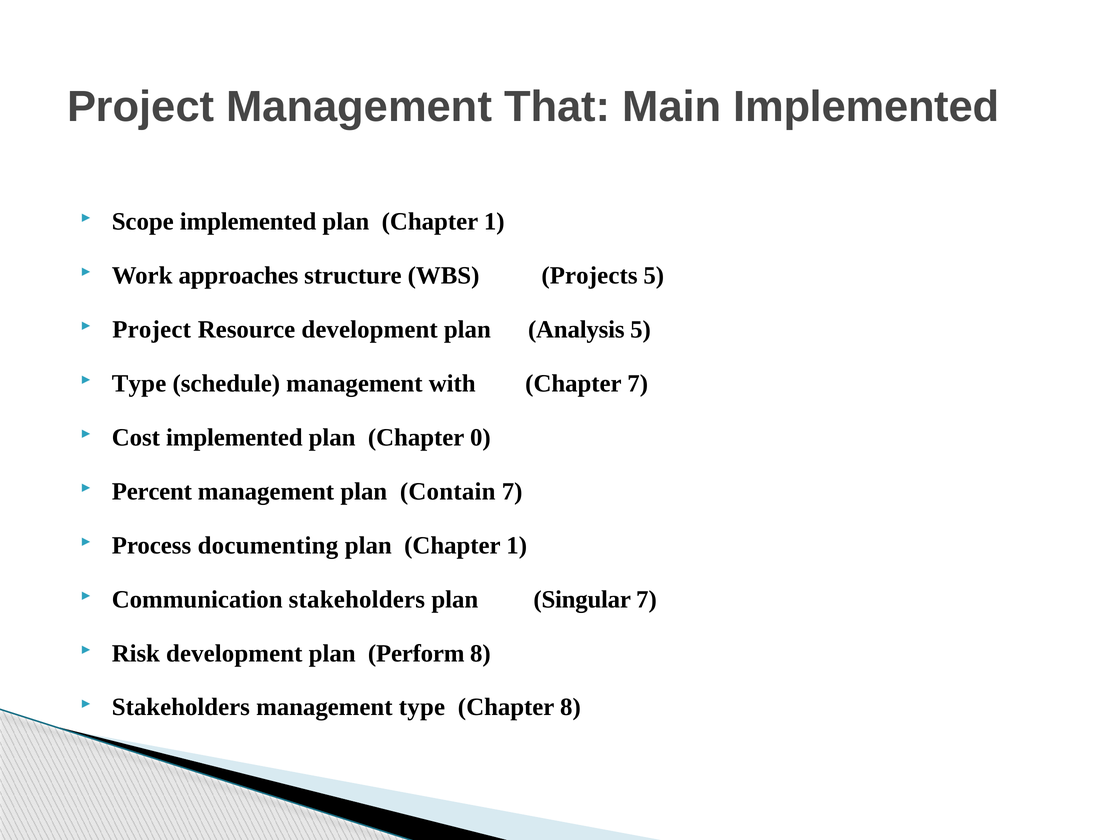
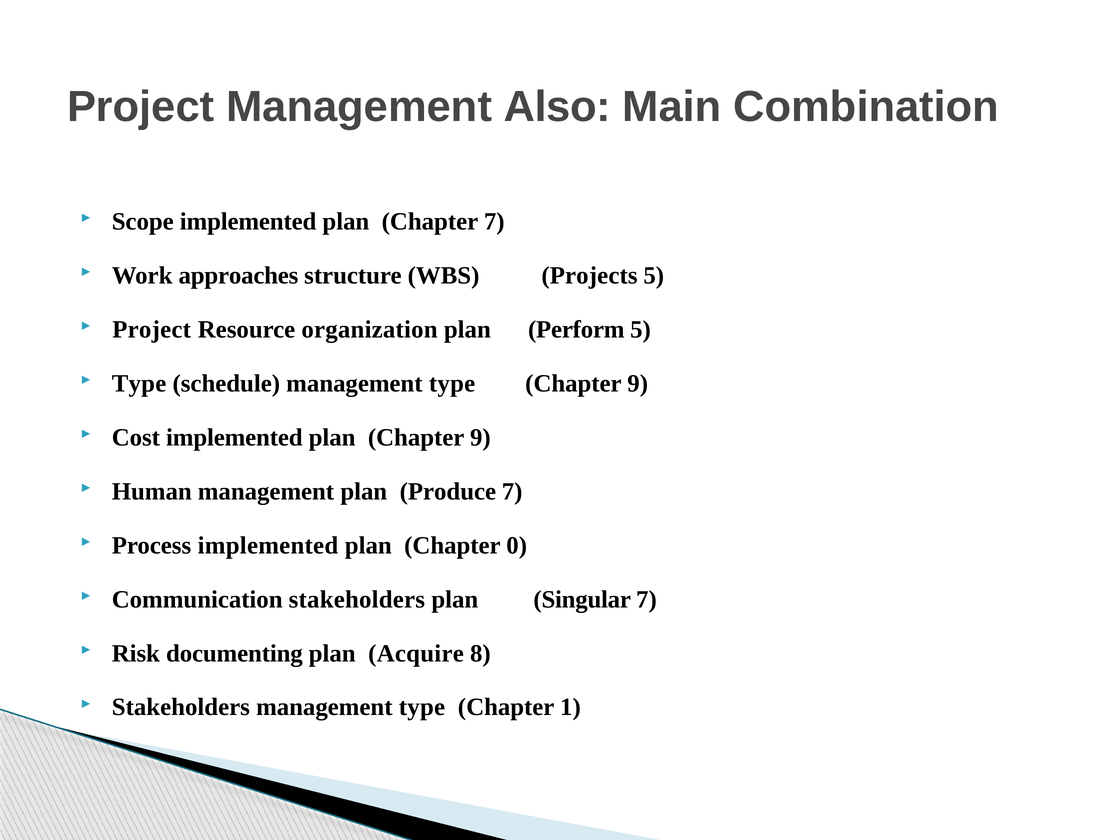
That: That -> Also (557, 107)
Main Implemented: Implemented -> Combination (866, 107)
1: 1 -> 7 (494, 222)
Resource development: development -> organization (370, 329)
Analysis: Analysis -> Perform (576, 329)
schedule management with: with -> type (452, 383)
7: 7 -> 9 (638, 383)
plan Chapter 0: 0 -> 9 (480, 437)
Percent: Percent -> Human (152, 491)
Contain: Contain -> Produce (448, 491)
Process documenting: documenting -> implemented (268, 545)
1: 1 -> 0 (517, 545)
Risk development: development -> documenting (234, 653)
Perform: Perform -> Acquire (416, 653)
Chapter 8: 8 -> 1 (570, 707)
